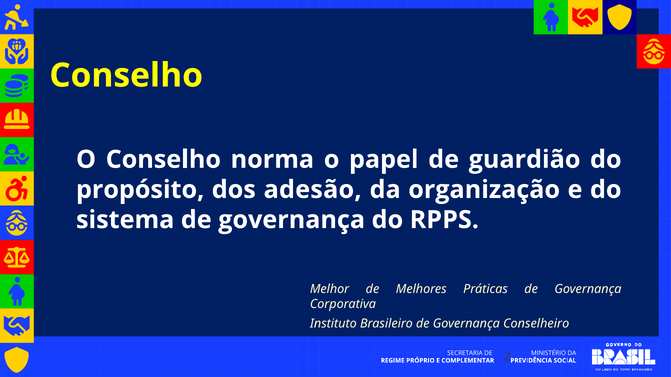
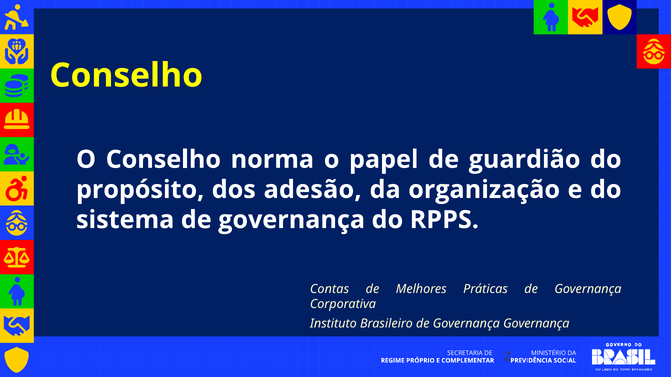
Melhor: Melhor -> Contas (330, 290)
Governança Conselheiro: Conselheiro -> Governança (536, 324)
